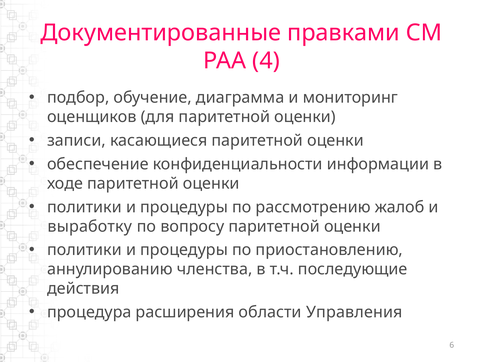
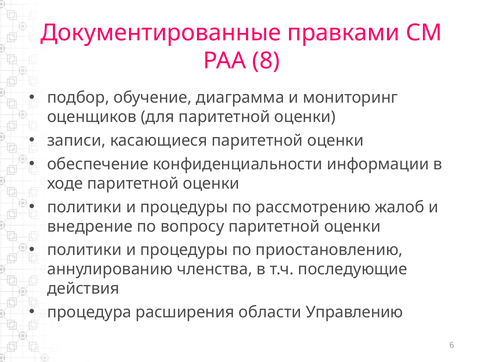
4: 4 -> 8 (266, 61)
выработку: выработку -> внедрение (90, 227)
Управления: Управления -> Управлению (355, 312)
